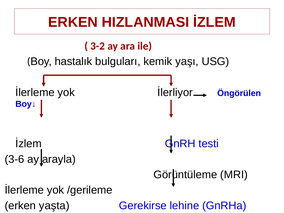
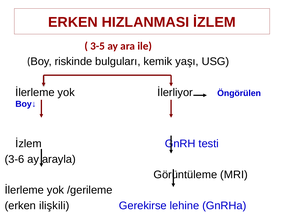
3-2: 3-2 -> 3-5 (98, 46)
hastalık: hastalık -> riskinde (73, 61)
yaşta: yaşta -> ilişkili (54, 206)
